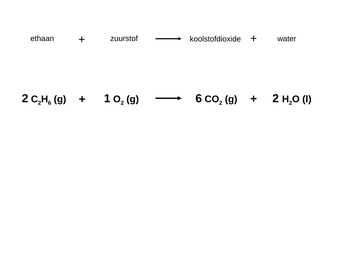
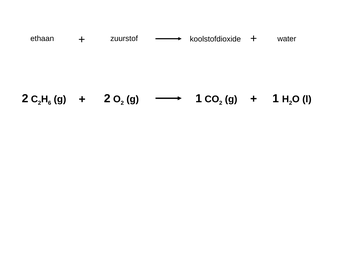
6 g 1: 1 -> 2 (107, 98)
6: 6 -> 1 (199, 98)
2: 2 -> 1 (276, 98)
